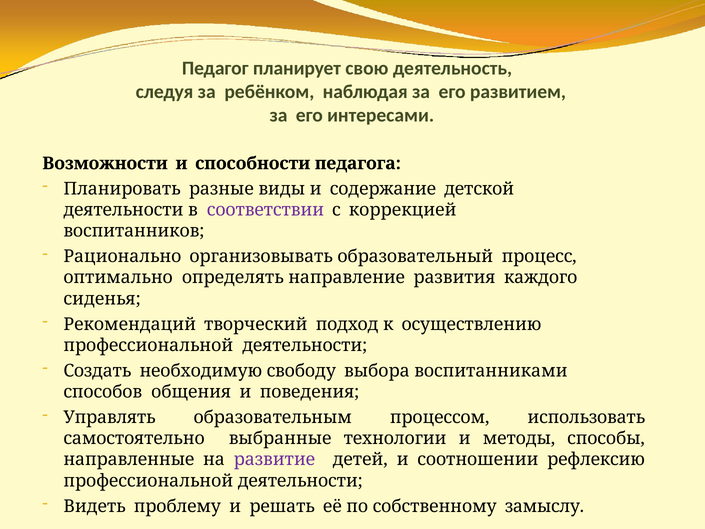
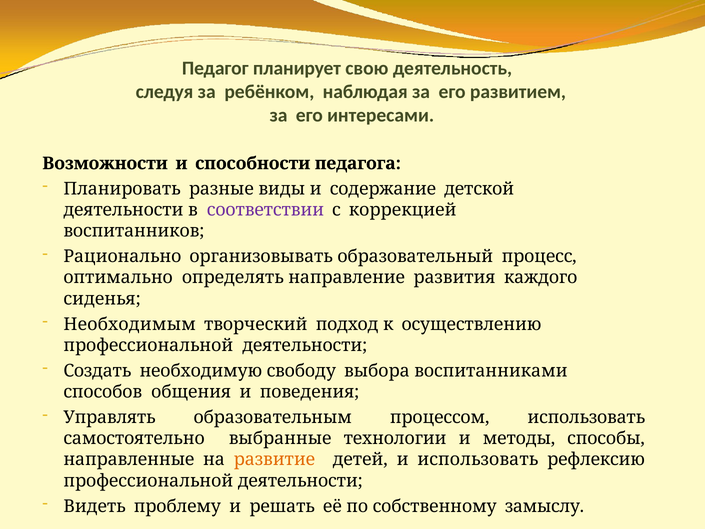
Рекомендаций: Рекомендаций -> Необходимым (130, 324)
развитие colour: purple -> orange (274, 459)
и соотношении: соотношении -> использовать (478, 459)
